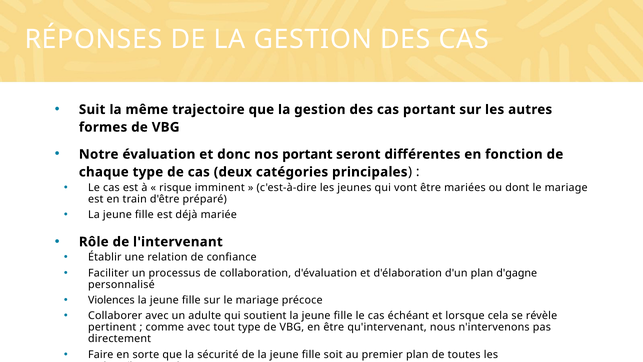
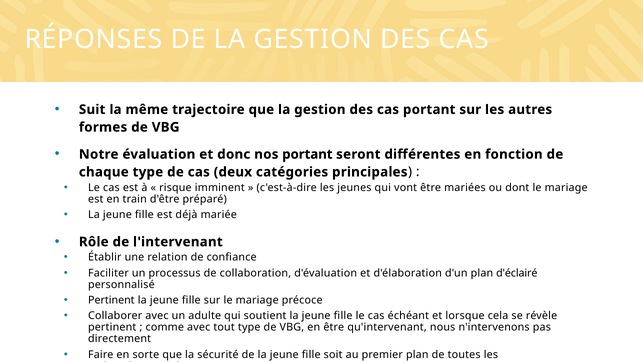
d'gagne: d'gagne -> d'éclairé (517, 273)
Violences: Violences -> Pertinent (111, 300)
